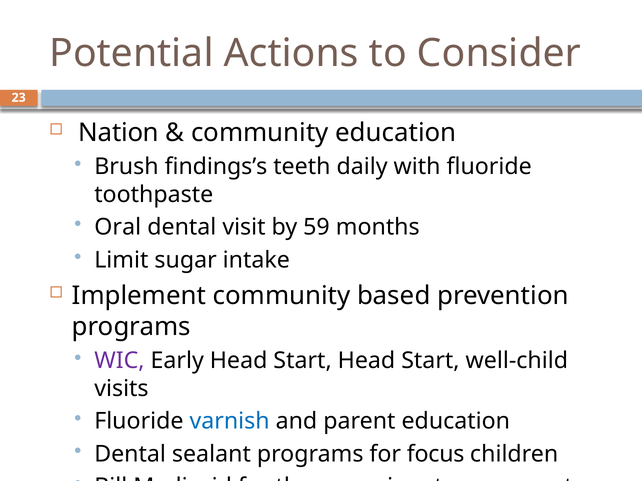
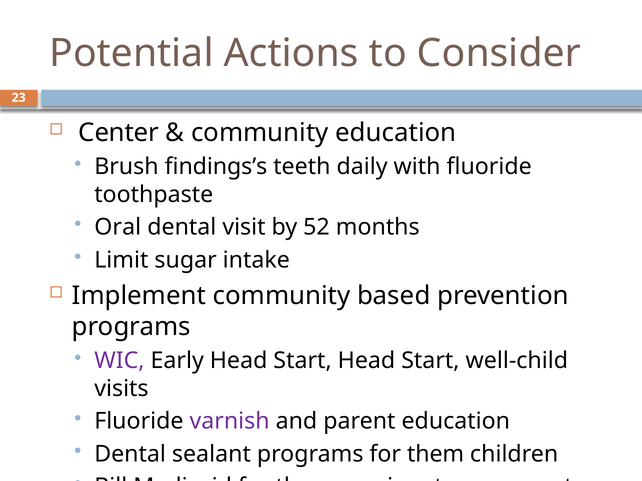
Nation: Nation -> Center (119, 133)
59: 59 -> 52 (316, 227)
varnish colour: blue -> purple (230, 422)
focus: focus -> them (436, 454)
